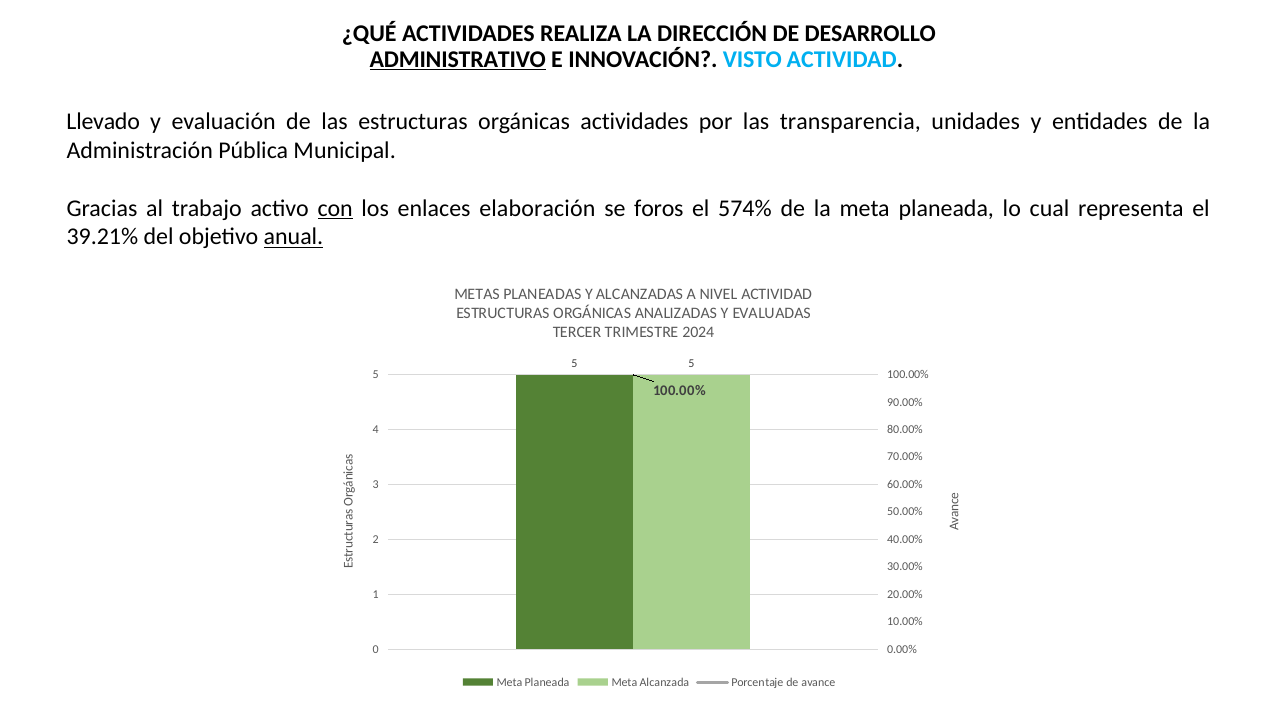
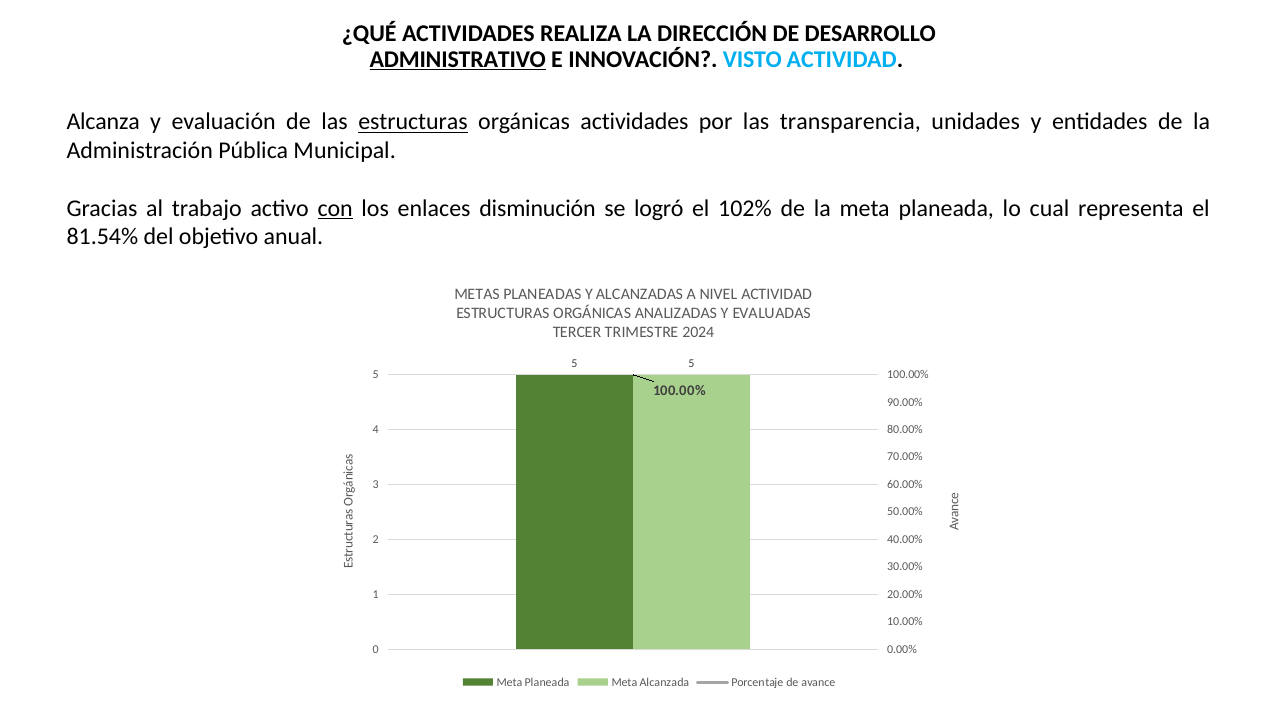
Llevado: Llevado -> Alcanza (103, 122)
estructuras underline: none -> present (413, 122)
elaboración: elaboración -> disminución (538, 208)
foros: foros -> logró (659, 208)
574%: 574% -> 102% (745, 208)
39.21%: 39.21% -> 81.54% (102, 237)
anual underline: present -> none (293, 237)
